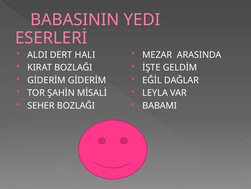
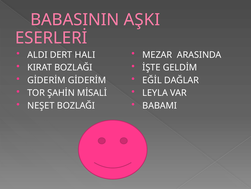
YEDI: YEDI -> AŞKI (142, 20)
SEHER: SEHER -> NEŞET (41, 105)
